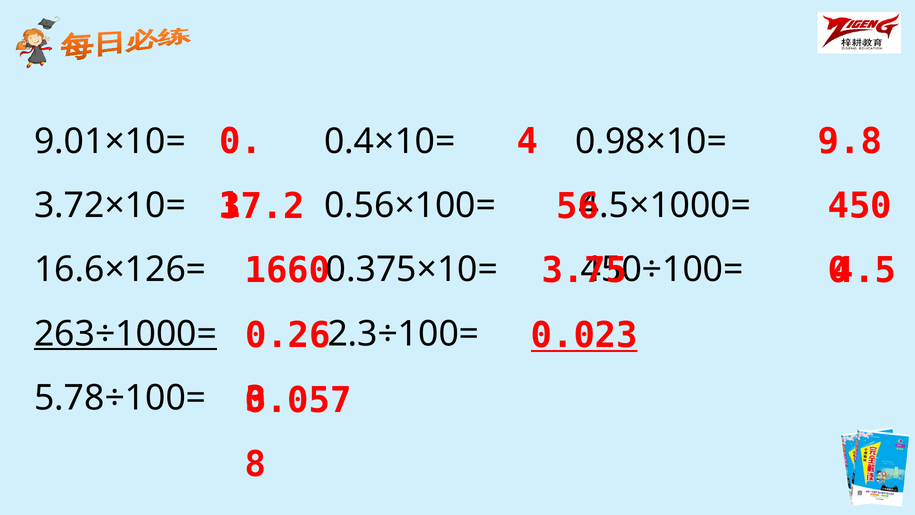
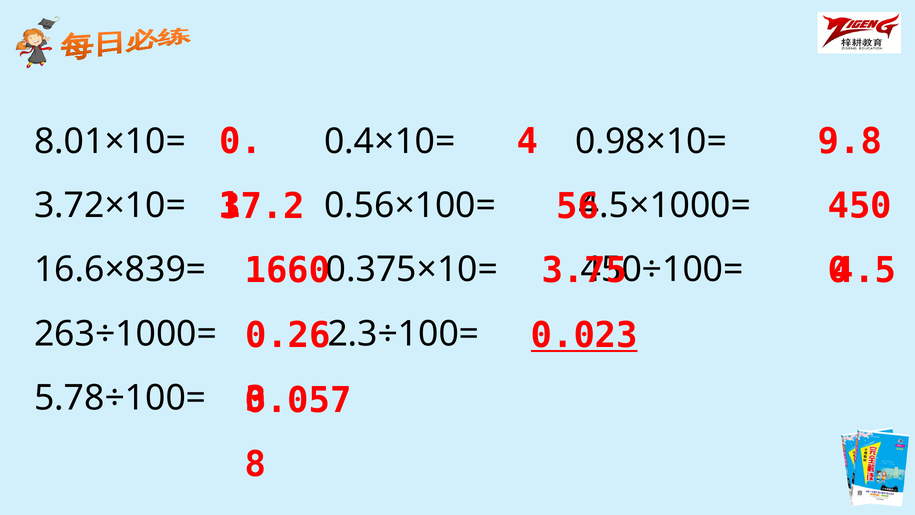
9.01×10=: 9.01×10= -> 8.01×10= (110, 141)
16.6×126=: 16.6×126= -> 16.6×839= (120, 269)
263÷1000= underline: present -> none (126, 334)
